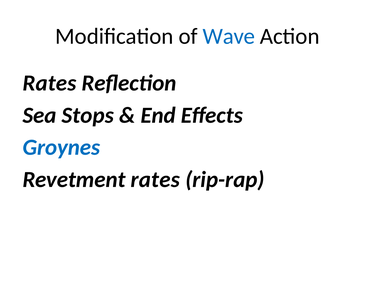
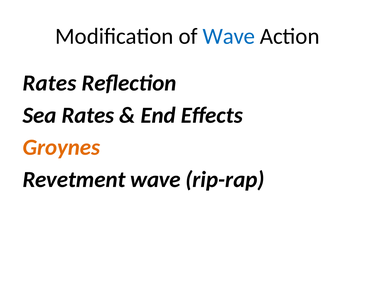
Sea Stops: Stops -> Rates (88, 115)
Groynes colour: blue -> orange (61, 147)
Revetment rates: rates -> wave (155, 179)
